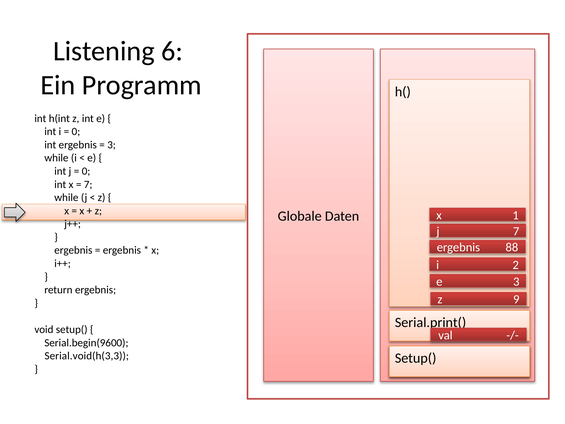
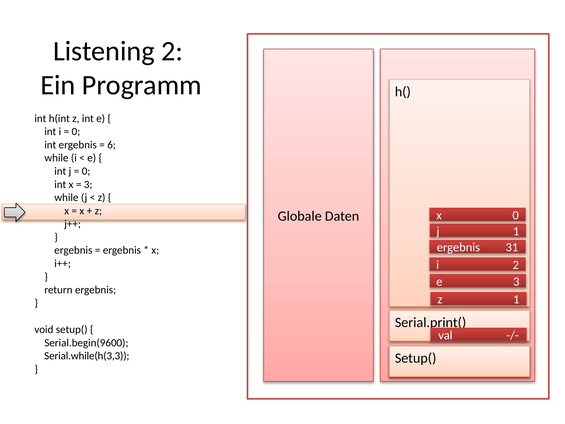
Listening 6: 6 -> 2 (172, 51)
3: 3 -> 6 (112, 145)
7: 7 -> 3 (88, 184)
1: 1 -> 0 (516, 215)
j 7: 7 -> 1 (516, 231)
88: 88 -> 31 (512, 247)
z 9: 9 -> 1 (516, 299)
Serial.void(h(3,3: Serial.void(h(3,3 -> Serial.while(h(3,3 (87, 356)
